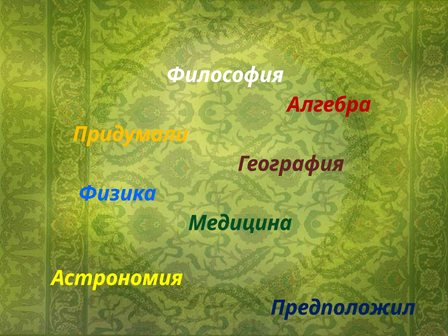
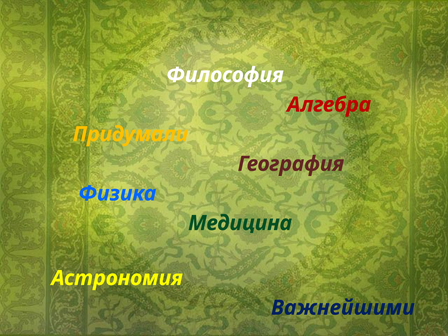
Предположил: Предположил -> Важнейшими (343, 308)
